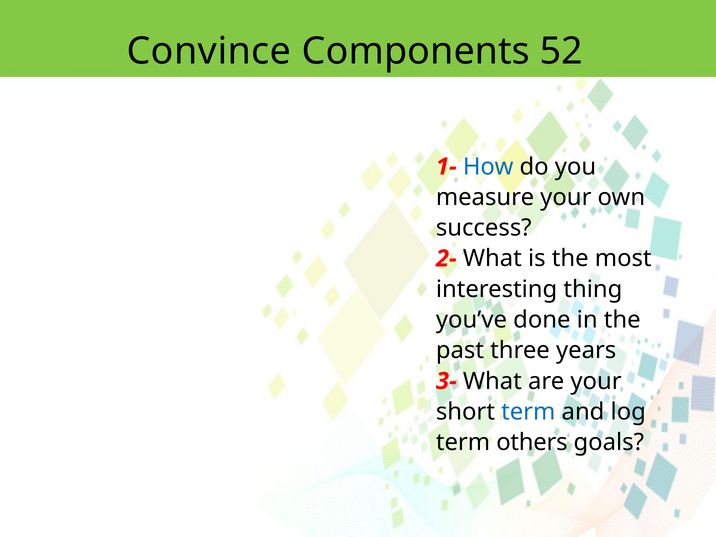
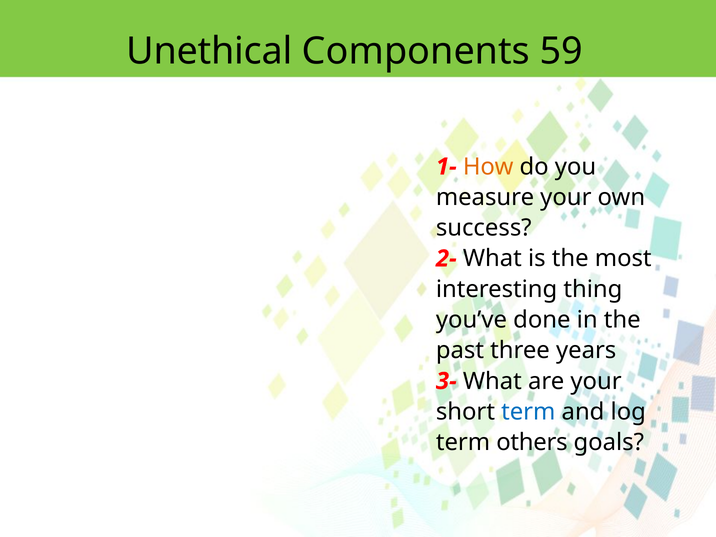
Convince: Convince -> Unethical (209, 51)
52: 52 -> 59 (561, 51)
How colour: blue -> orange (488, 167)
